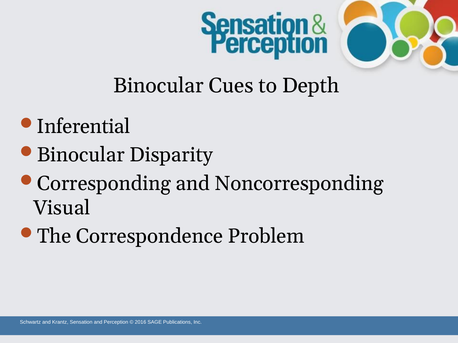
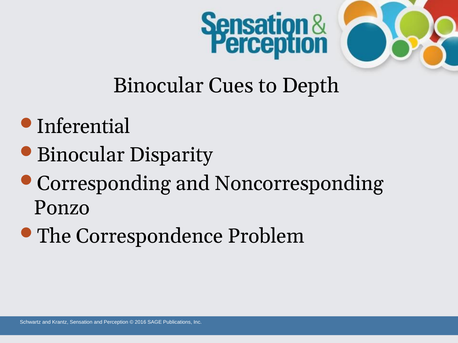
Visual: Visual -> Ponzo (62, 208)
